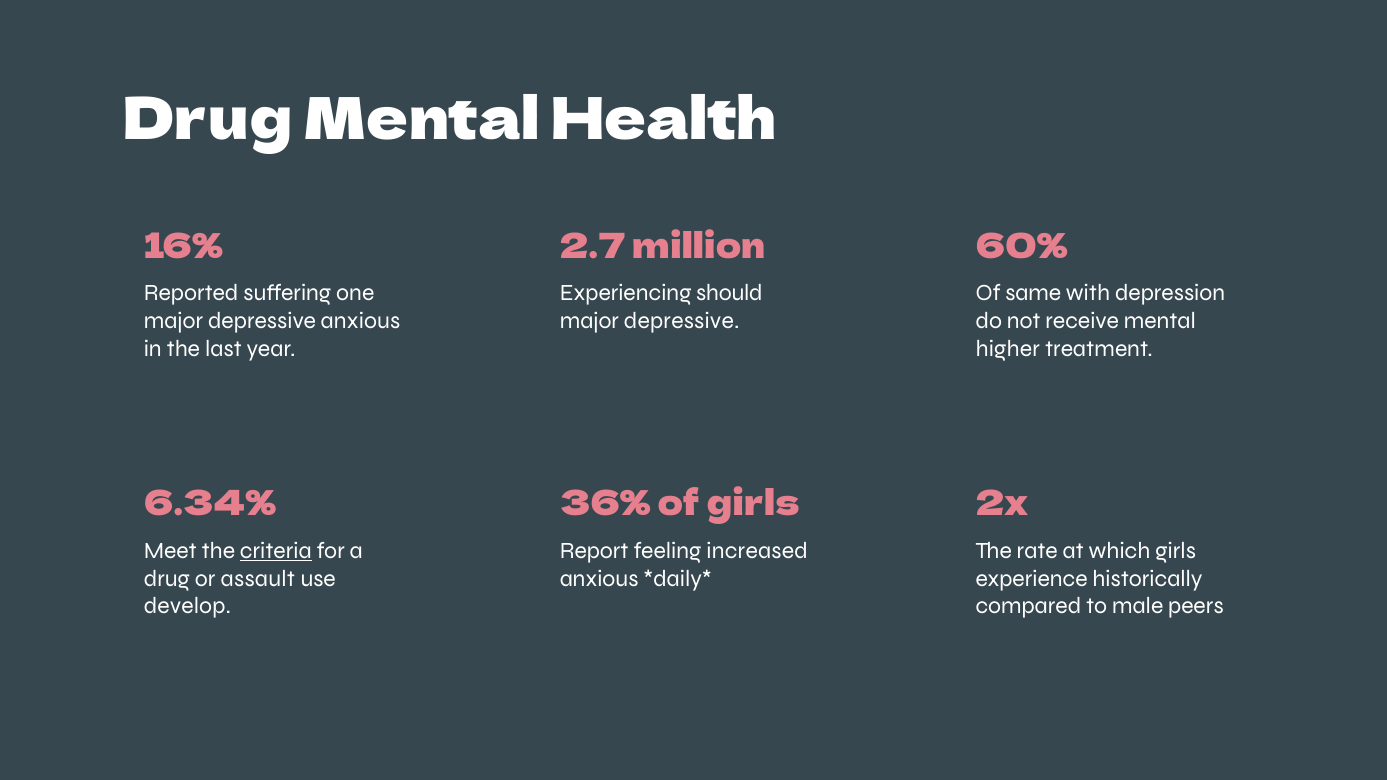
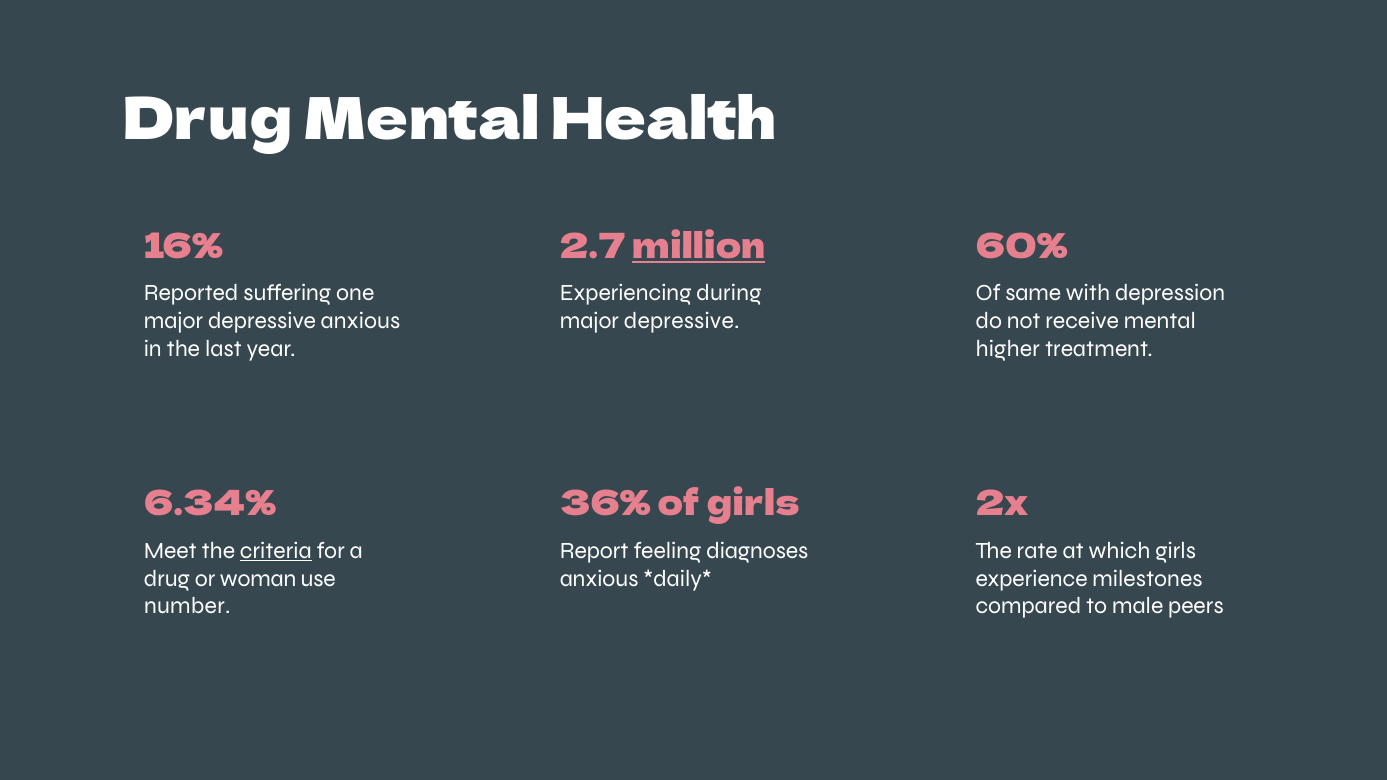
million underline: none -> present (699, 247)
should: should -> during (729, 293)
increased: increased -> diagnoses (757, 551)
assault: assault -> woman (258, 579)
historically: historically -> milestones (1147, 579)
develop: develop -> number (187, 606)
